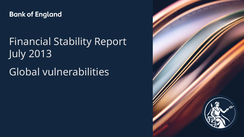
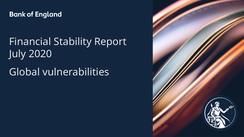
2013: 2013 -> 2020 (40, 54)
